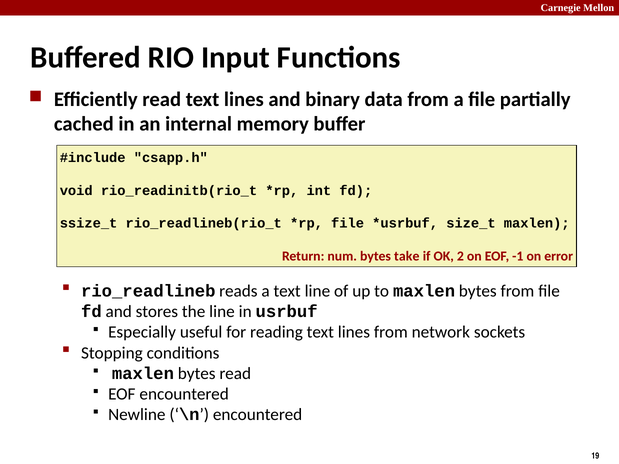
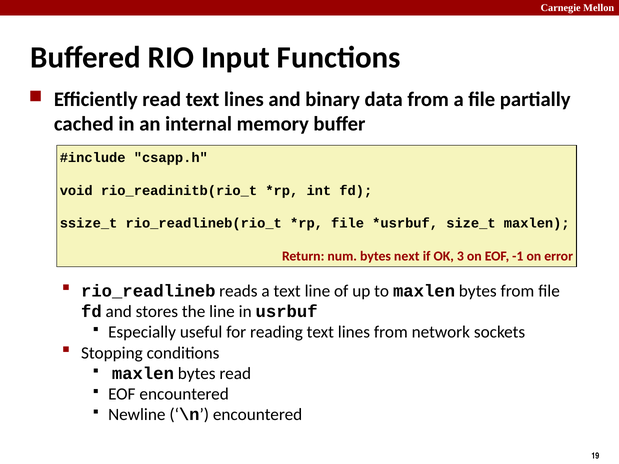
take: take -> next (407, 257)
2: 2 -> 3 (460, 257)
